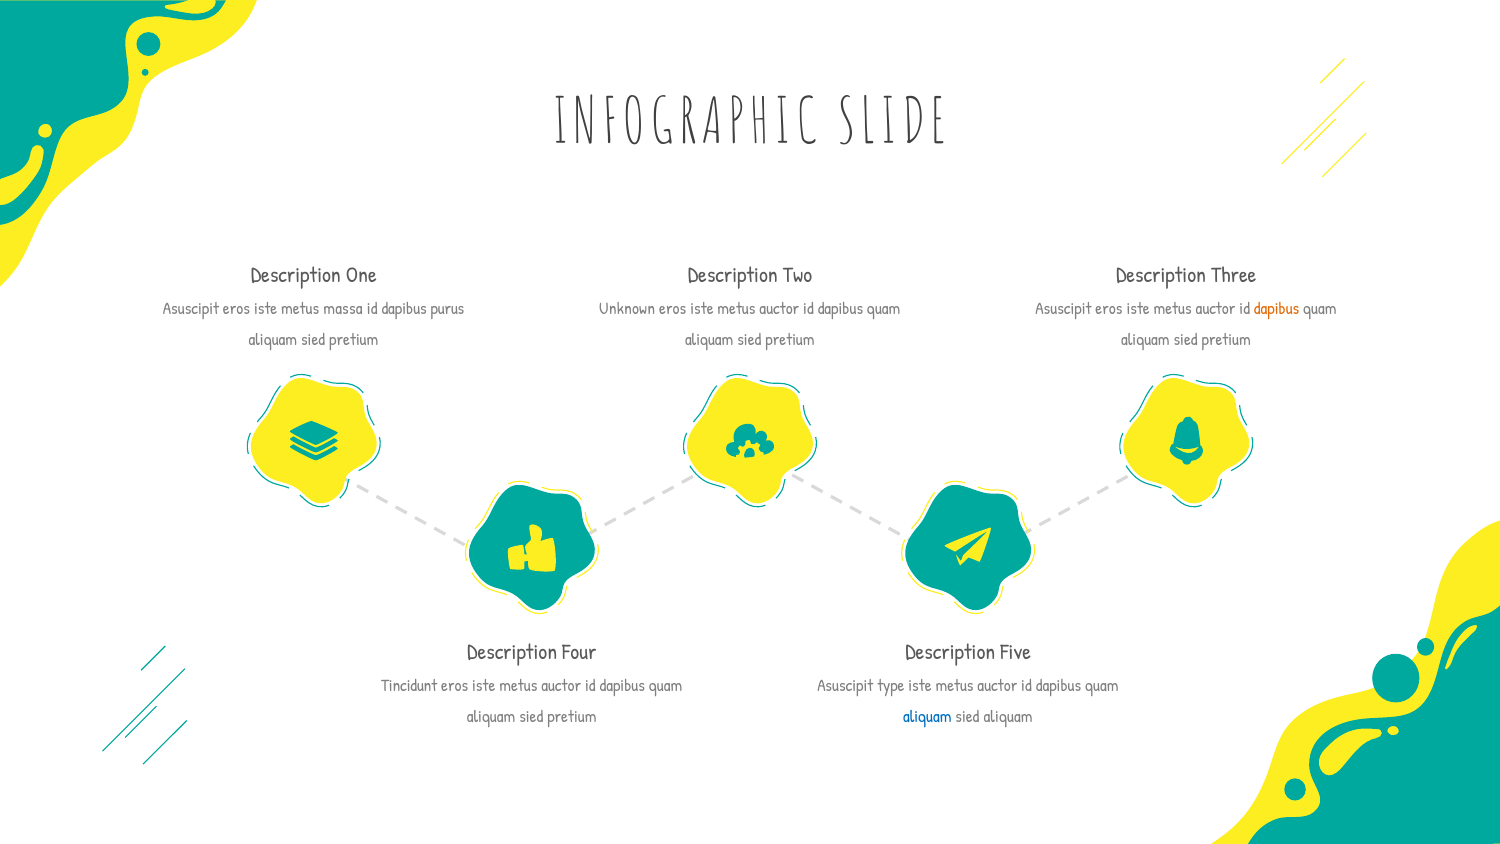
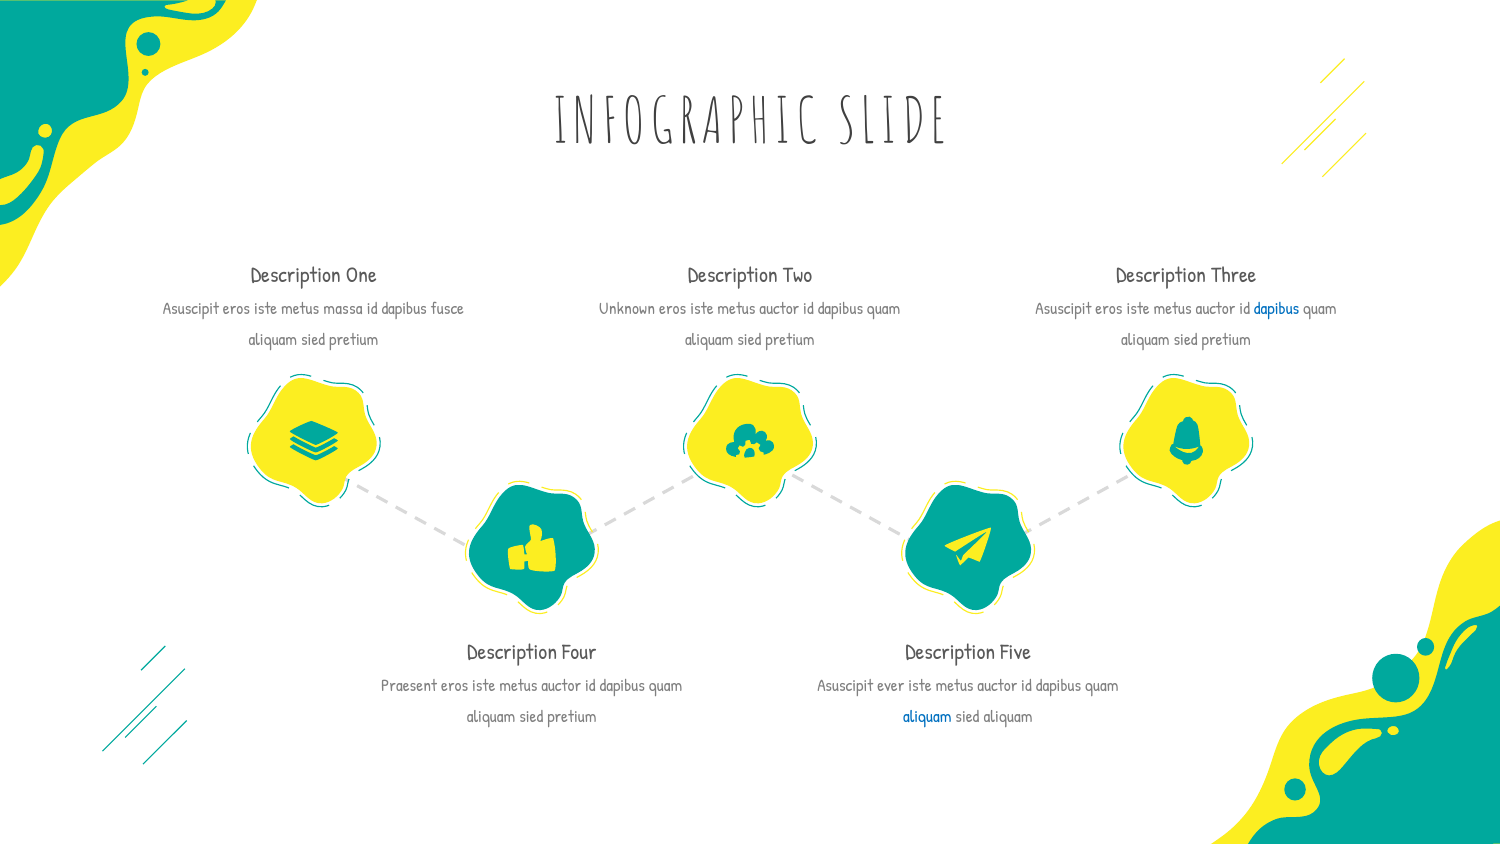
purus: purus -> fusce (447, 309)
dapibus colour: orange -> blue (1277, 309)
Tincidunt: Tincidunt -> Praesent (409, 686)
type: type -> ever (891, 686)
